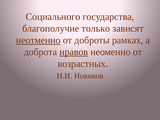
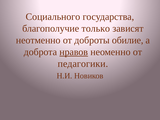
неотменно underline: present -> none (38, 40)
рамках: рамках -> обилие (128, 40)
возрастных: возрастных -> педагогики (83, 64)
